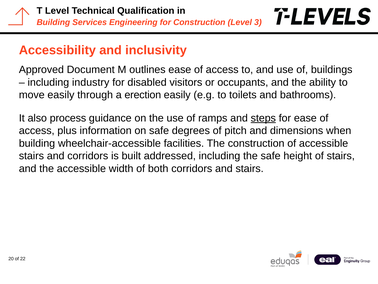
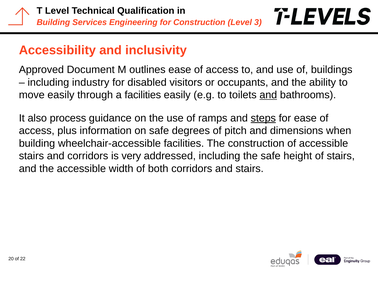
a erection: erection -> facilities (143, 95)
and underline: none -> present (268, 95)
built: built -> very (131, 156)
